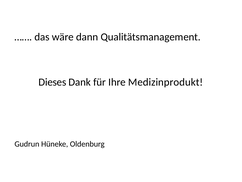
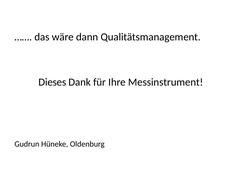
Medizinprodukt: Medizinprodukt -> Messinstrument (166, 82)
